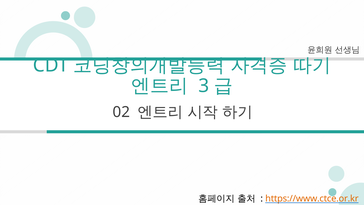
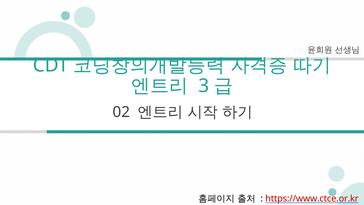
https://www.ctce.or.kr colour: orange -> red (312, 198)
